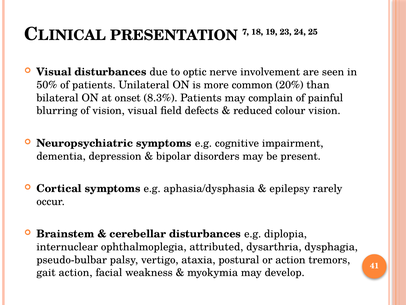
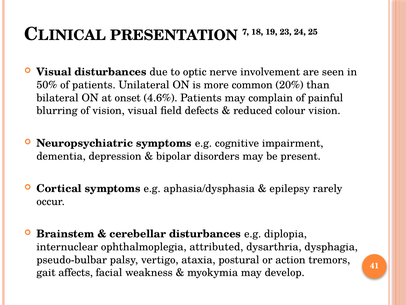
8.3%: 8.3% -> 4.6% (161, 98)
gait action: action -> affects (76, 272)
